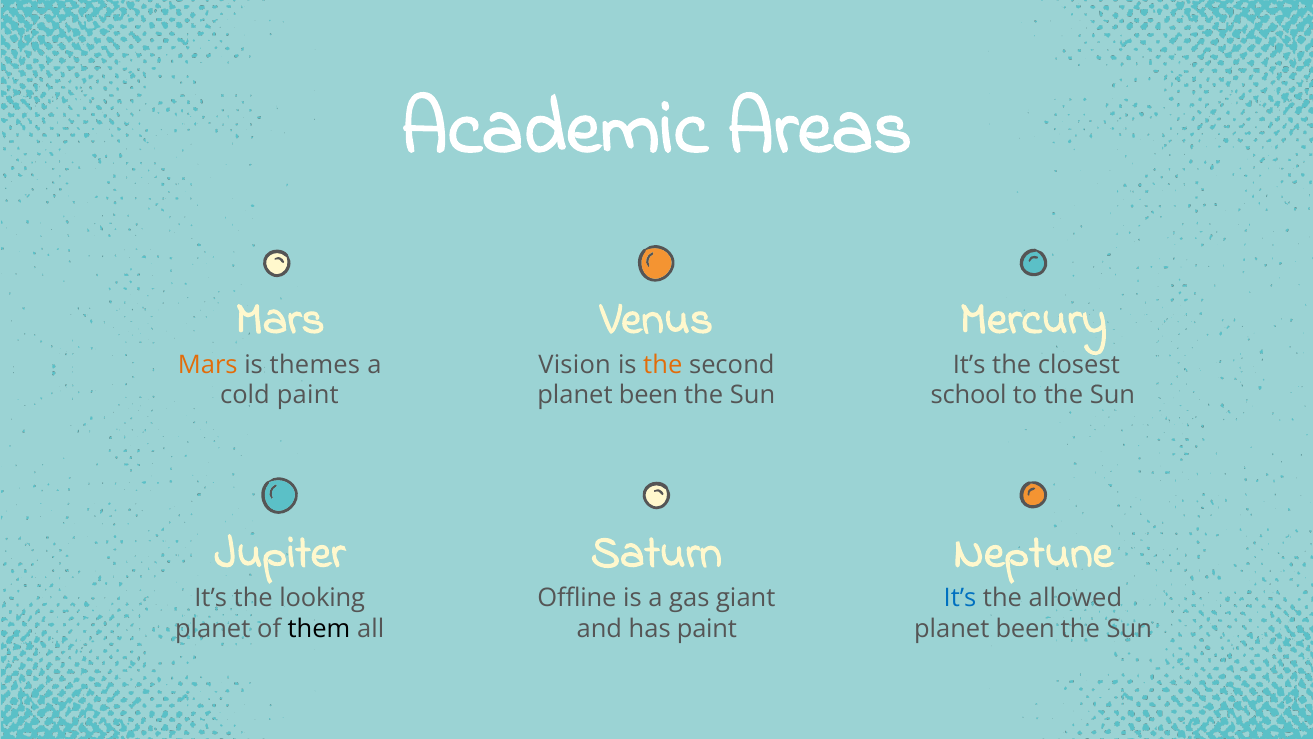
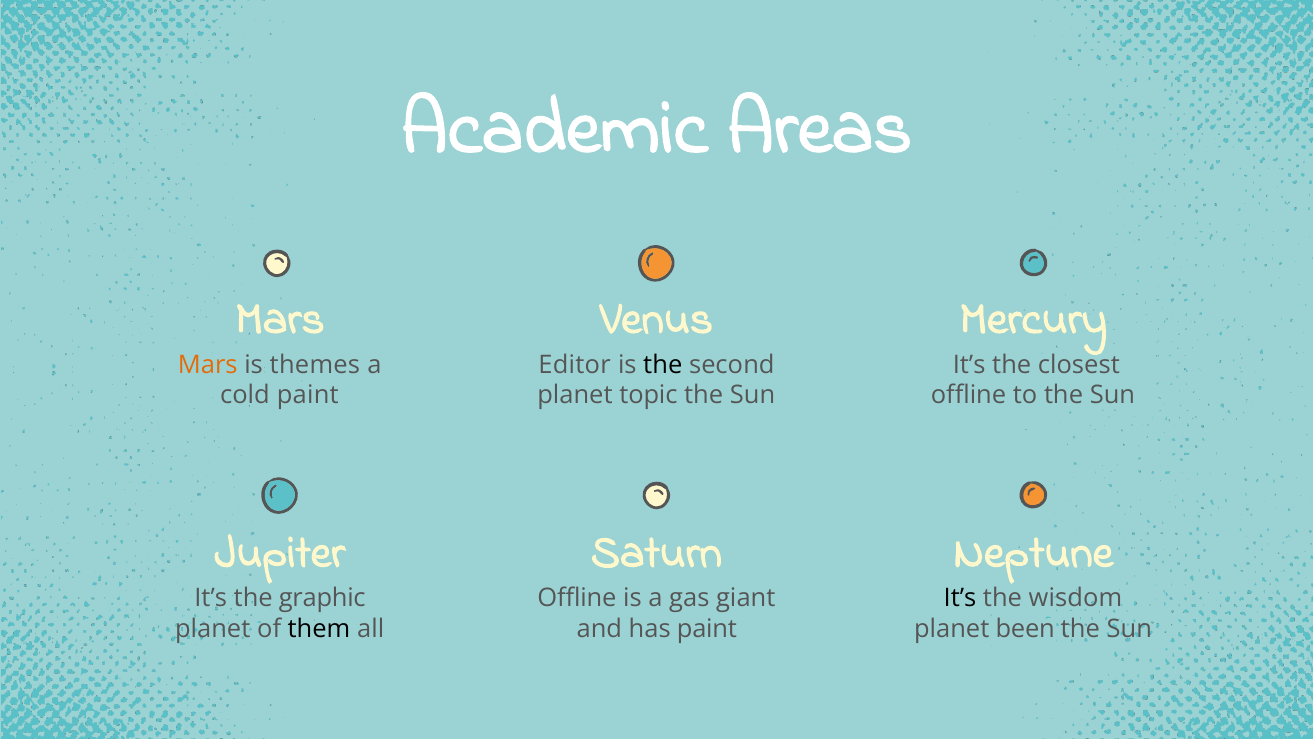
Vision: Vision -> Editor (575, 364)
the colour: orange -> black (663, 364)
been: been -> topic (648, 395)
school: school -> offline (969, 395)
looking: looking -> graphic (322, 598)
It’s colour: blue -> black (960, 598)
allowed: allowed -> wisdom (1075, 598)
